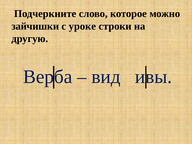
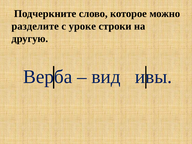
зайчишки: зайчишки -> разделите (35, 26)
